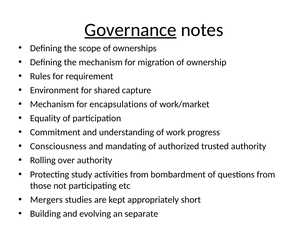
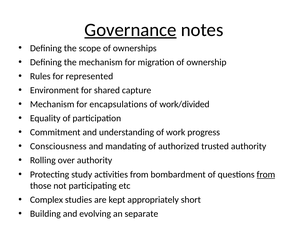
requirement: requirement -> represented (89, 76)
work/market: work/market -> work/divided (184, 104)
from underline: none -> present (266, 174)
Mergers: Mergers -> Complex (47, 200)
